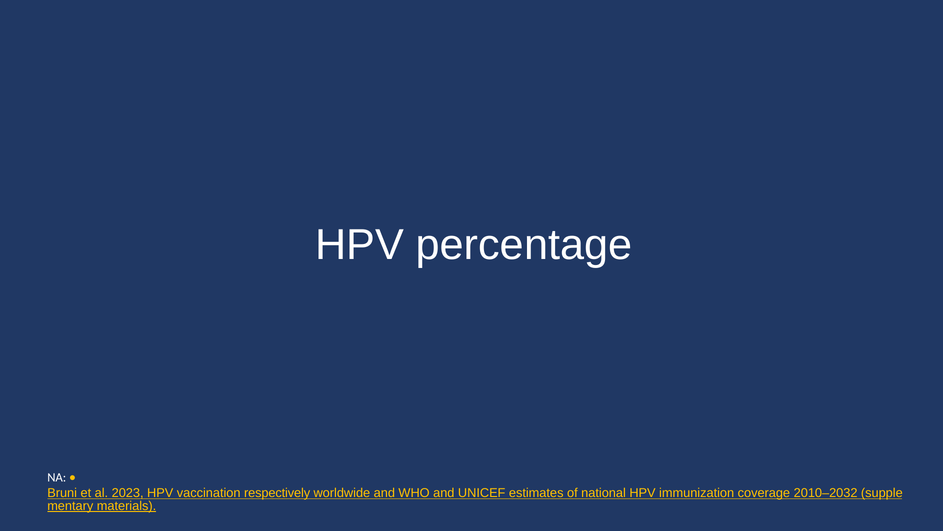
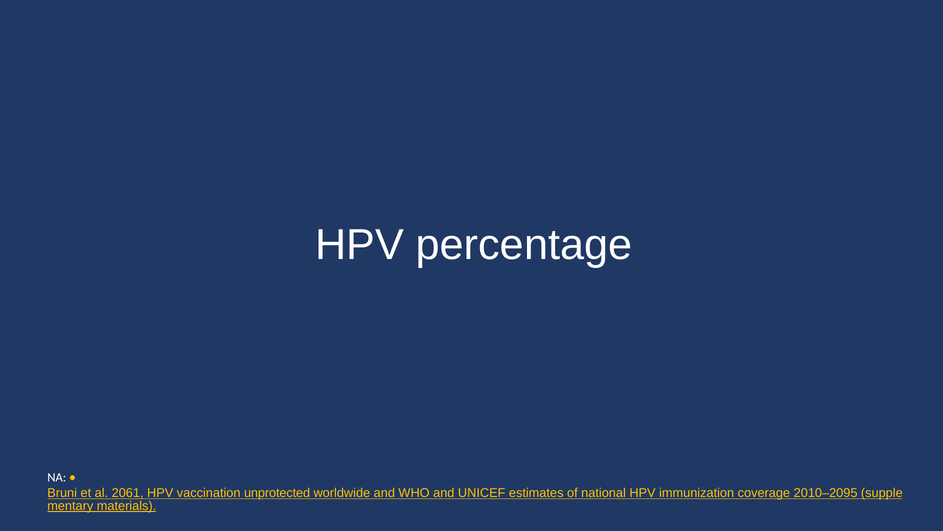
2023: 2023 -> 2061 (128, 492)
respectively: respectively -> unprotected (277, 492)
2010–2032: 2010–2032 -> 2010–2095 (826, 492)
